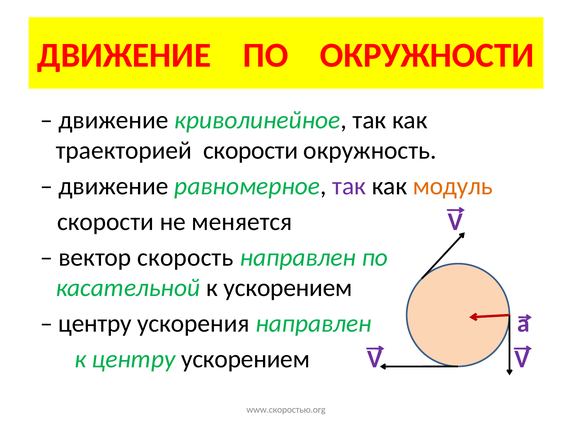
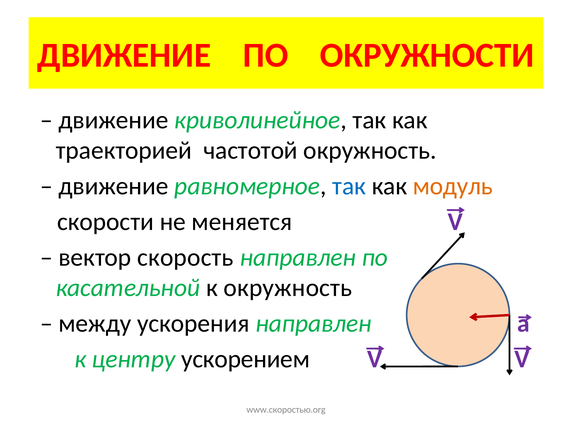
траекторией скорости: скорости -> частотой (251, 151)
так colour: purple -> blue (349, 186)
к ускорением: ускорением -> окружность (288, 288)
центру: центру -> между (95, 323)
